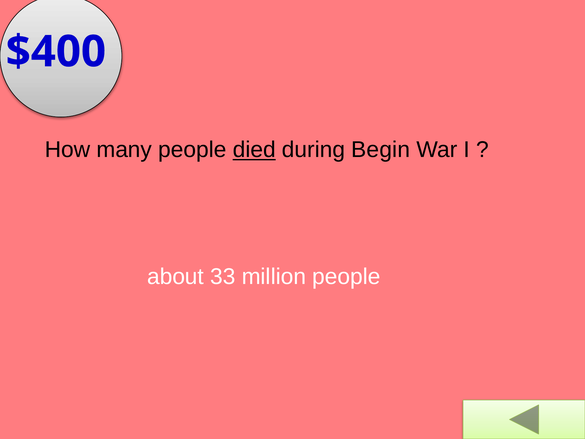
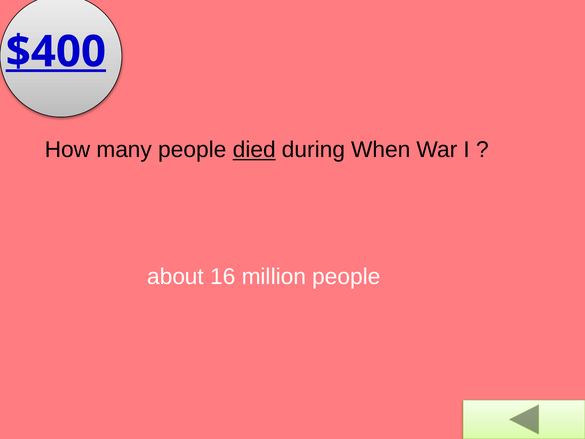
$400 underline: none -> present (56, 52)
Begin: Begin -> When (381, 150)
33: 33 -> 16 (223, 276)
